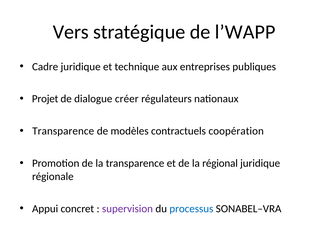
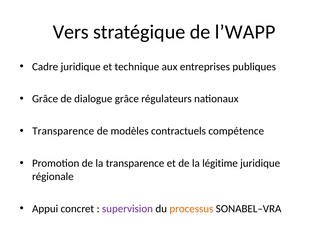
Projet: Projet -> Grâce (45, 99)
dialogue créer: créer -> grâce (127, 99)
coopération: coopération -> compétence (236, 131)
régional: régional -> légitime (220, 163)
processus colour: blue -> orange (191, 208)
